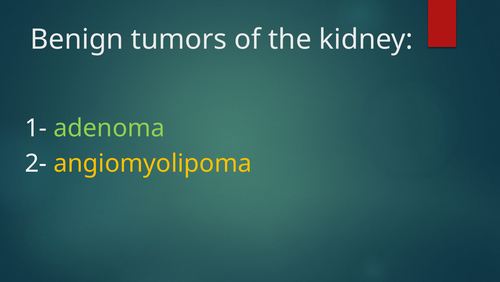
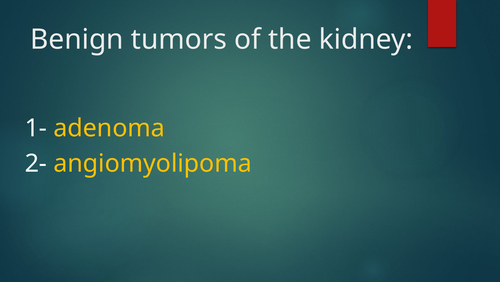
adenoma colour: light green -> yellow (109, 128)
